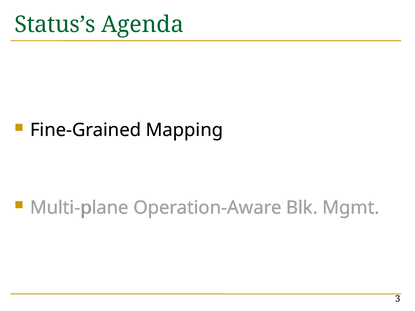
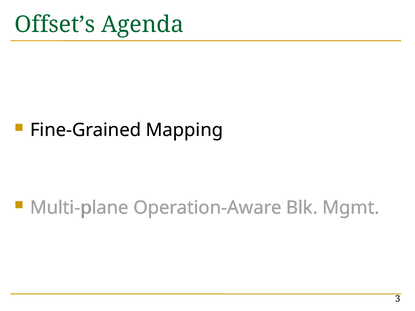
Status’s: Status’s -> Offset’s (55, 24)
